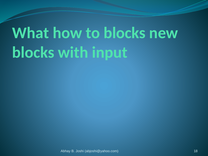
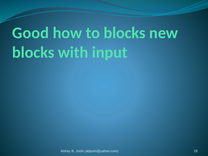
What: What -> Good (31, 33)
